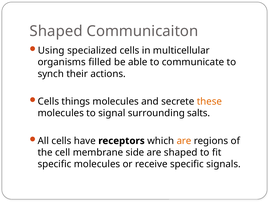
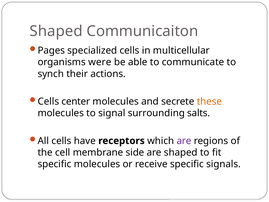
Using: Using -> Pages (51, 50)
filled: filled -> were (100, 62)
things: things -> center (76, 101)
are colour: orange -> purple (184, 141)
